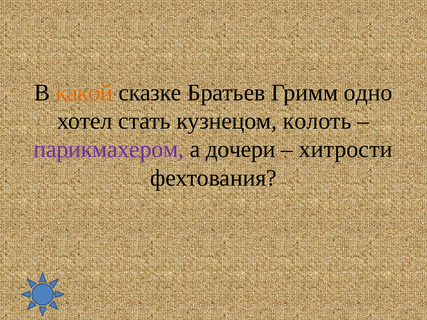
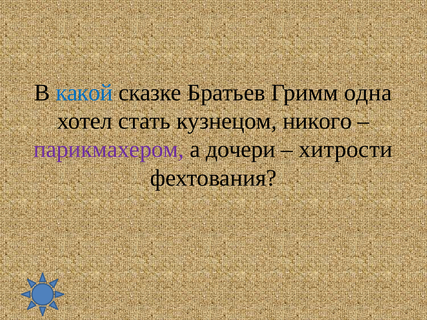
какой colour: orange -> blue (84, 93)
одно: одно -> одна (368, 93)
колоть: колоть -> никого (317, 121)
